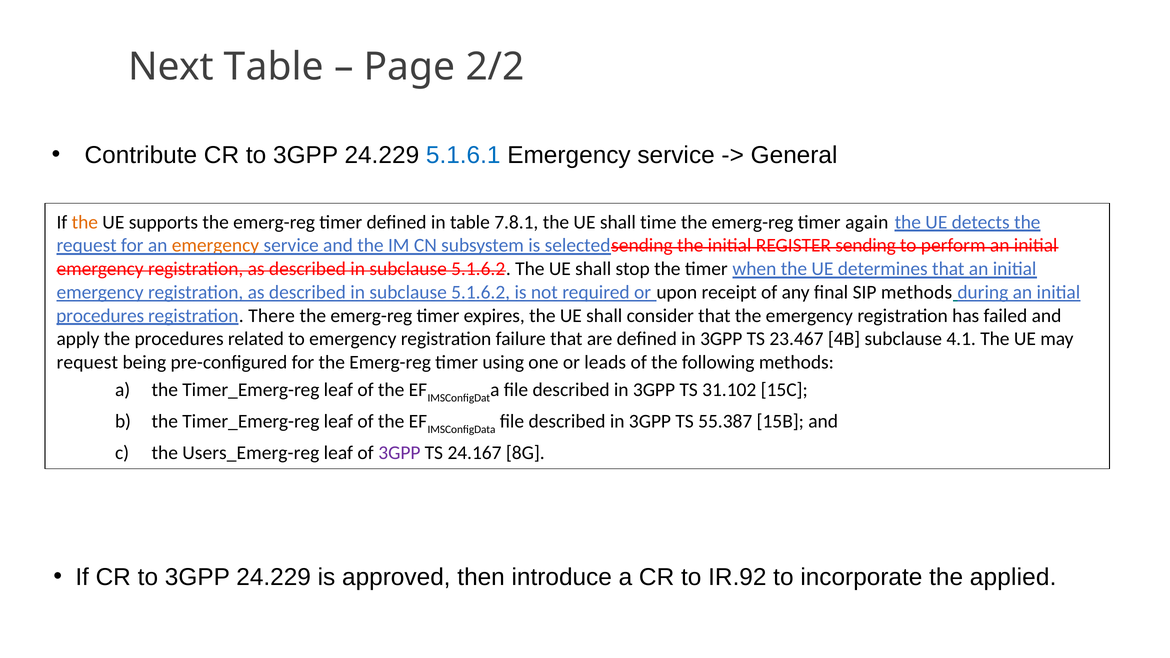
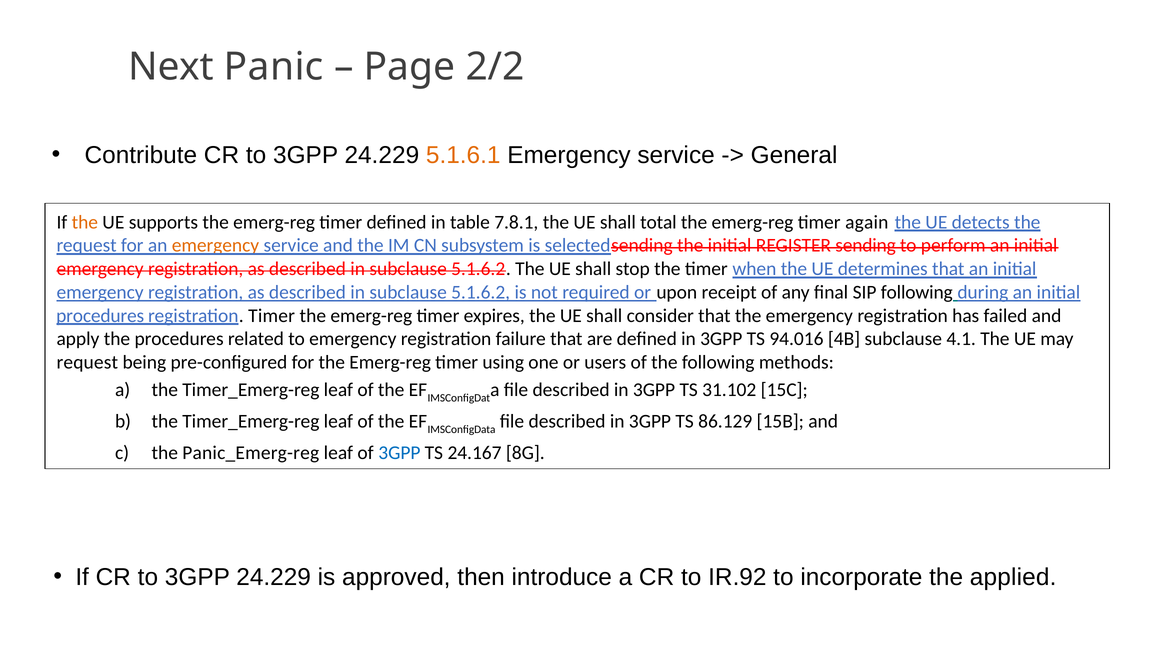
Next Table: Table -> Panic (274, 67)
5.1.6.1 colour: blue -> orange (463, 155)
time: time -> total (658, 222)
SIP methods: methods -> following (917, 292)
registration There: There -> Timer (272, 316)
23.467: 23.467 -> 94.016 (796, 339)
leads: leads -> users (605, 362)
55.387: 55.387 -> 86.129 (725, 421)
Users_Emerg-reg: Users_Emerg-reg -> Panic_Emerg-reg (251, 453)
3GPP colour: purple -> blue (399, 453)
